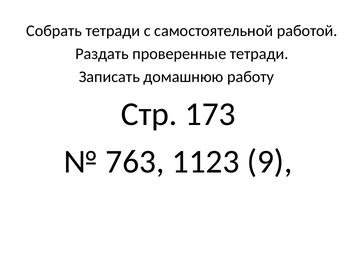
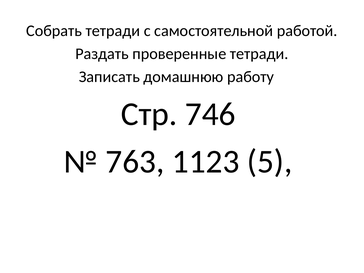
173: 173 -> 746 (210, 114)
9: 9 -> 5 (270, 162)
